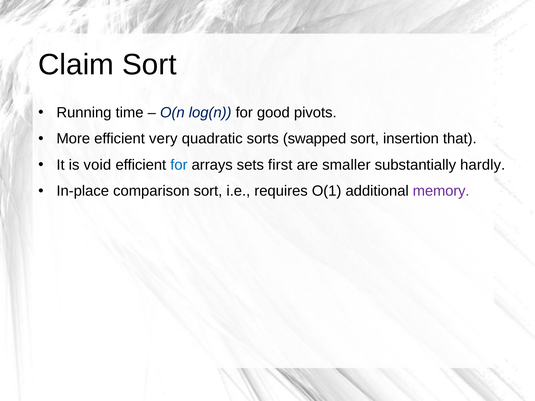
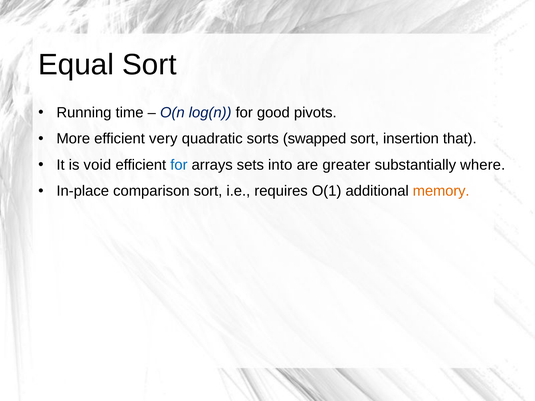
Claim: Claim -> Equal (76, 65)
first: first -> into (280, 165)
smaller: smaller -> greater (346, 165)
hardly: hardly -> where (483, 165)
memory colour: purple -> orange (441, 191)
